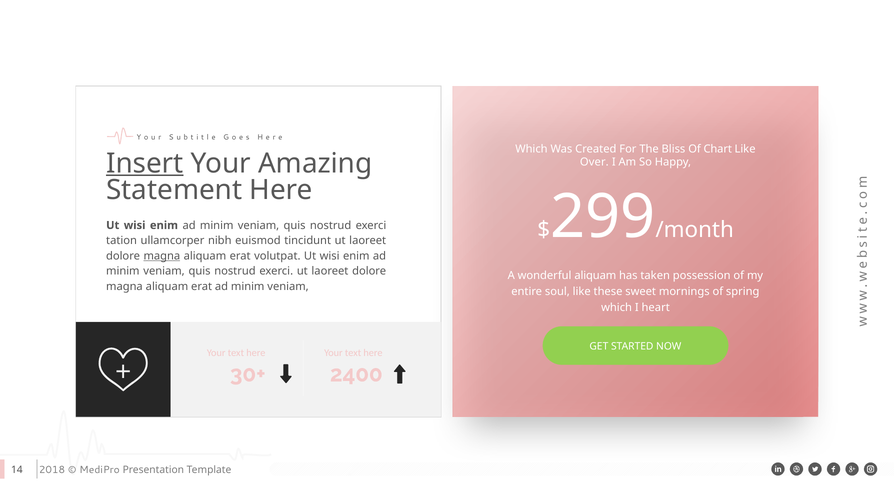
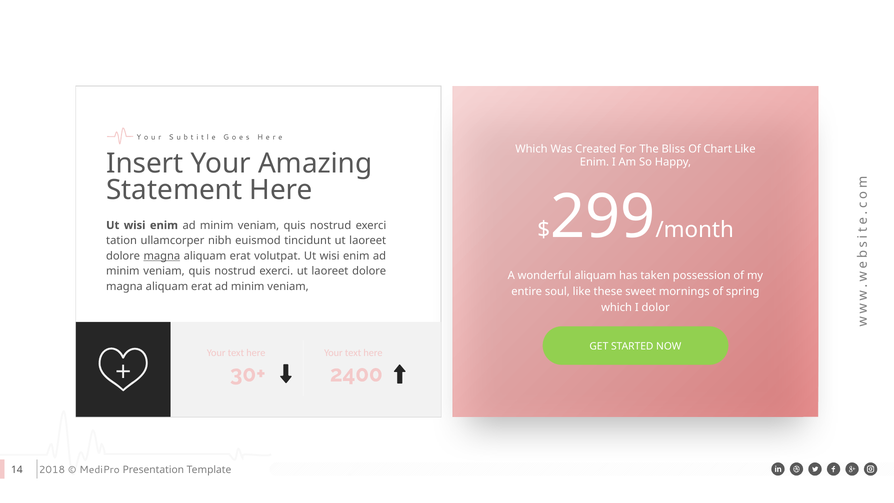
Insert underline: present -> none (145, 163)
Over: Over -> Enim (594, 162)
heart: heart -> dolor (656, 308)
